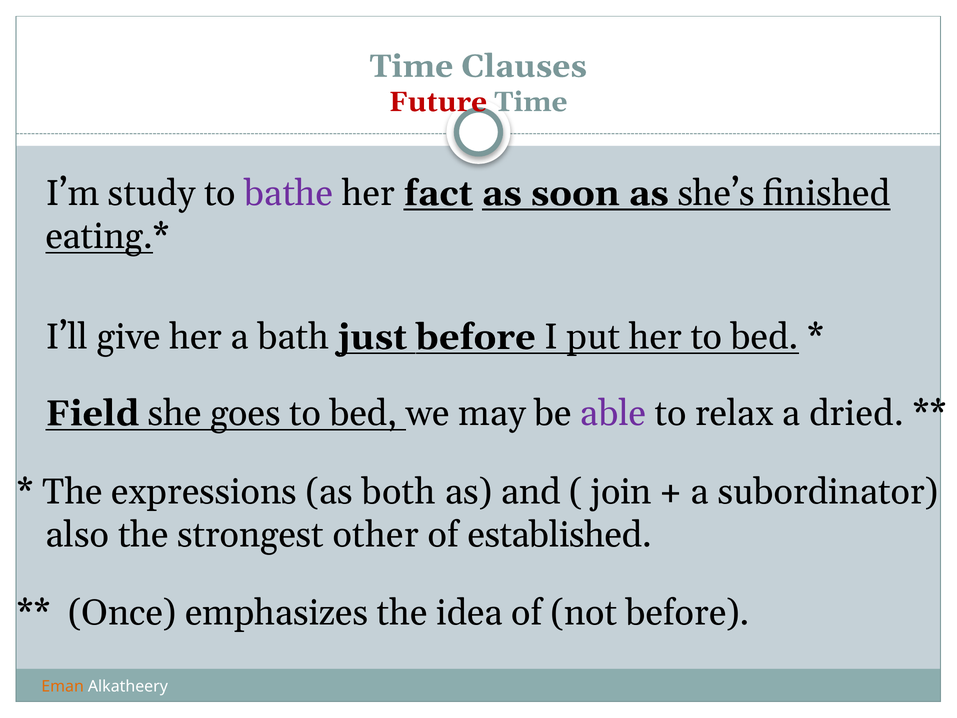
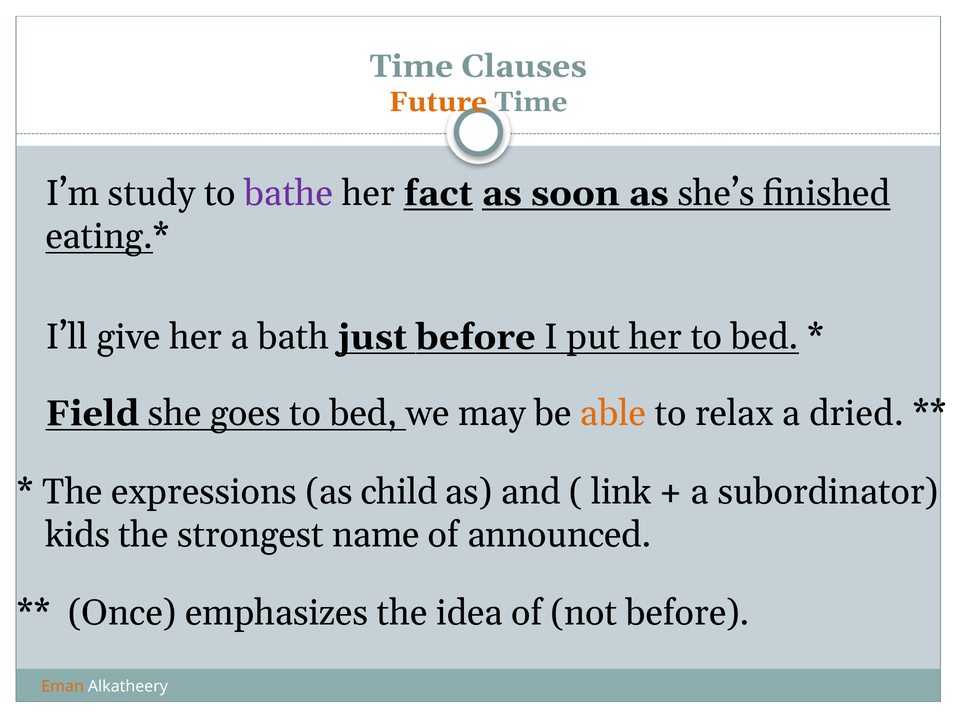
Future colour: red -> orange (438, 102)
able colour: purple -> orange (613, 413)
both: both -> child (399, 492)
join: join -> link (621, 492)
also: also -> kids (78, 535)
other: other -> name (376, 535)
established: established -> announced (560, 535)
